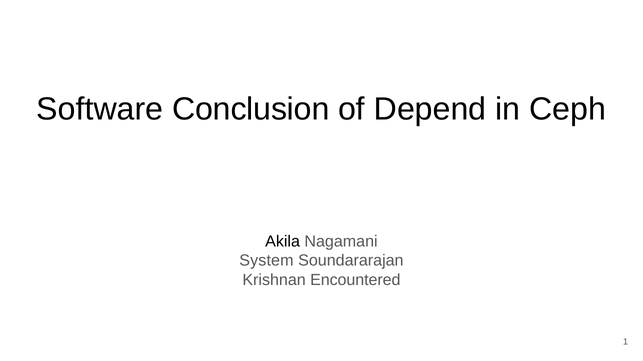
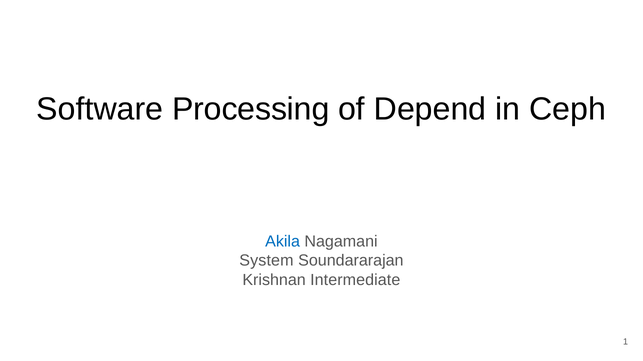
Conclusion: Conclusion -> Processing (251, 109)
Akila colour: black -> blue (283, 242)
Encountered: Encountered -> Intermediate (355, 280)
